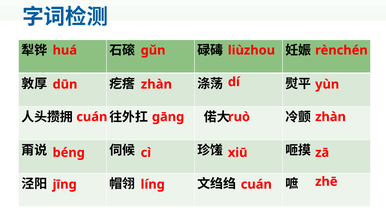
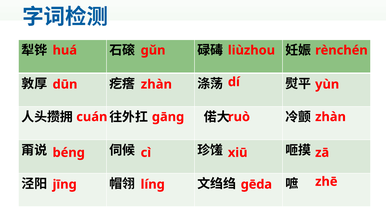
líng cuán: cuán -> gēda (256, 184)
